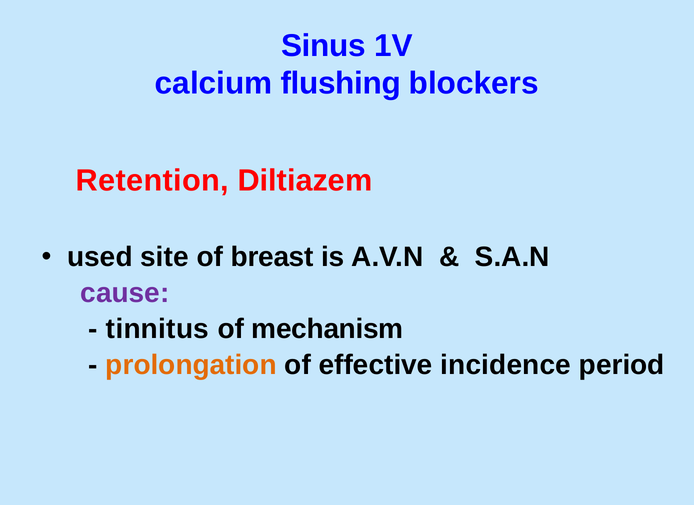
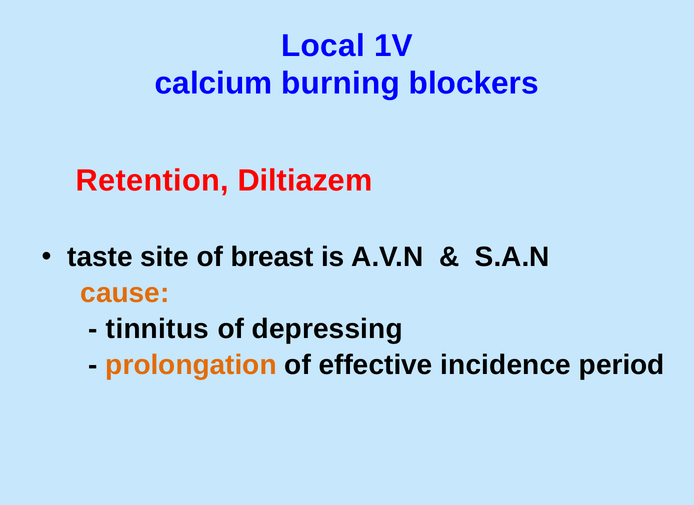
Sinus: Sinus -> Local (323, 46)
flushing: flushing -> burning (340, 83)
used: used -> taste (100, 257)
cause colour: purple -> orange (125, 293)
mechanism: mechanism -> depressing (327, 329)
